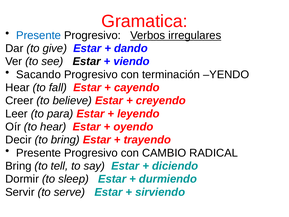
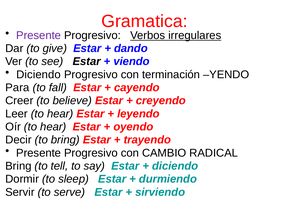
Presente colour: blue -> purple (39, 35)
Sacando: Sacando -> Diciendo (39, 74)
Hear: Hear -> Para (17, 87)
Leer to para: para -> hear (60, 114)
